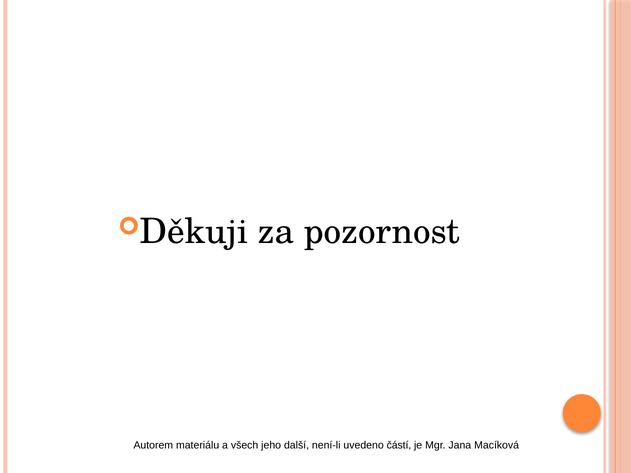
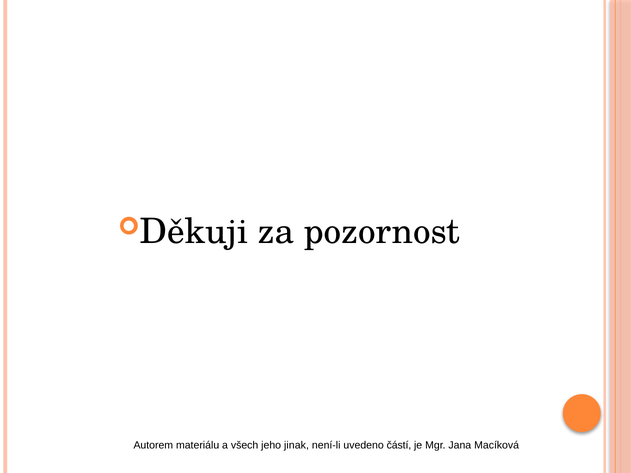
další: další -> jinak (296, 445)
